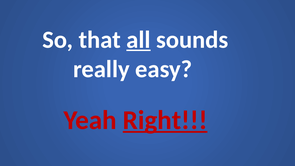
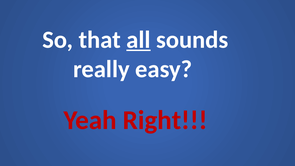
Right underline: present -> none (165, 120)
